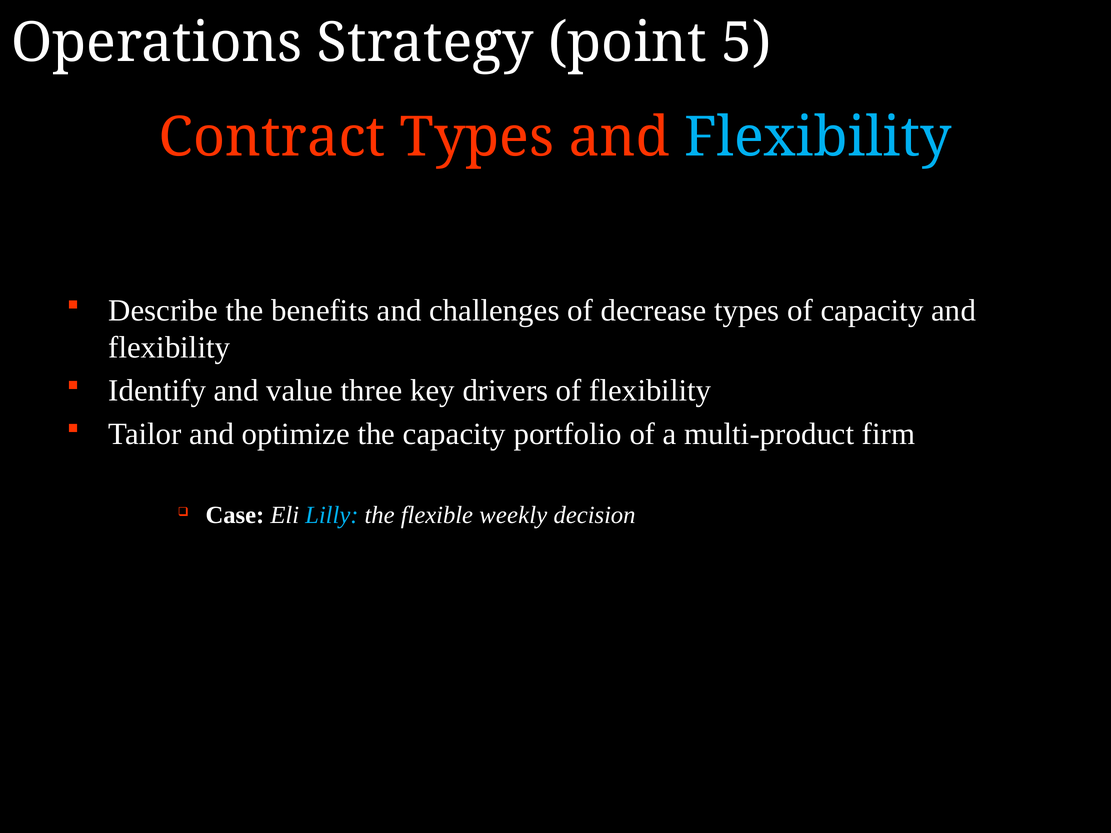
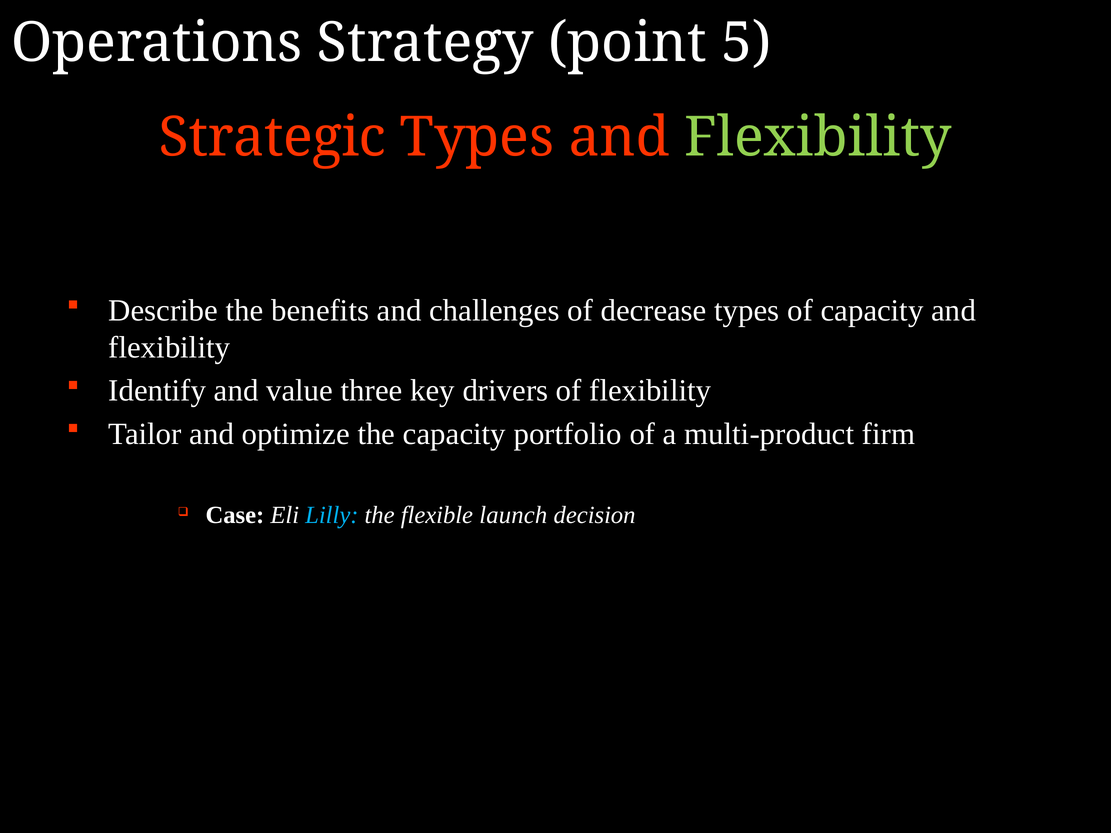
Contract: Contract -> Strategic (273, 137)
Flexibility colour: light blue -> light green (818, 137)
weekly: weekly -> launch (513, 515)
